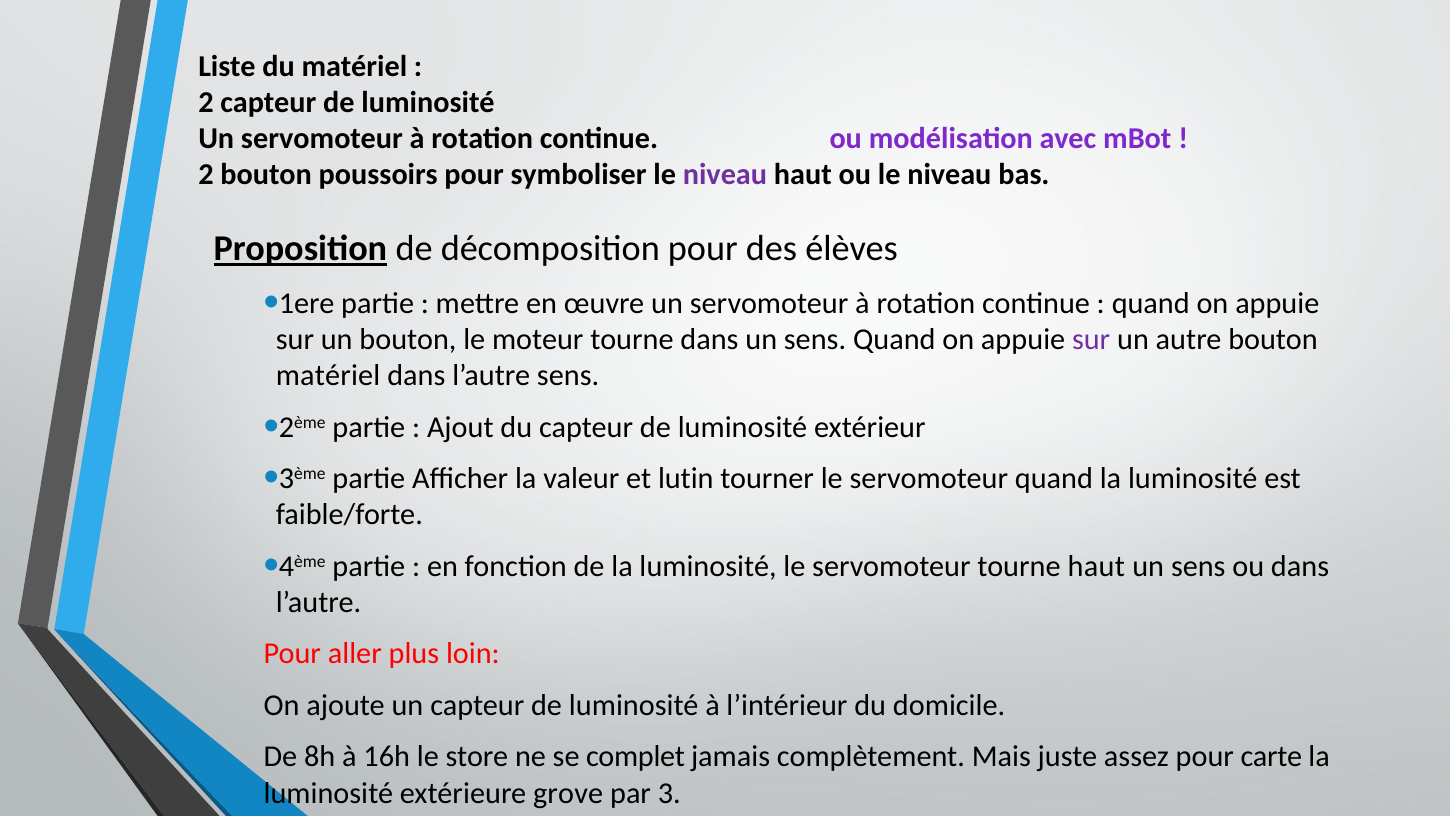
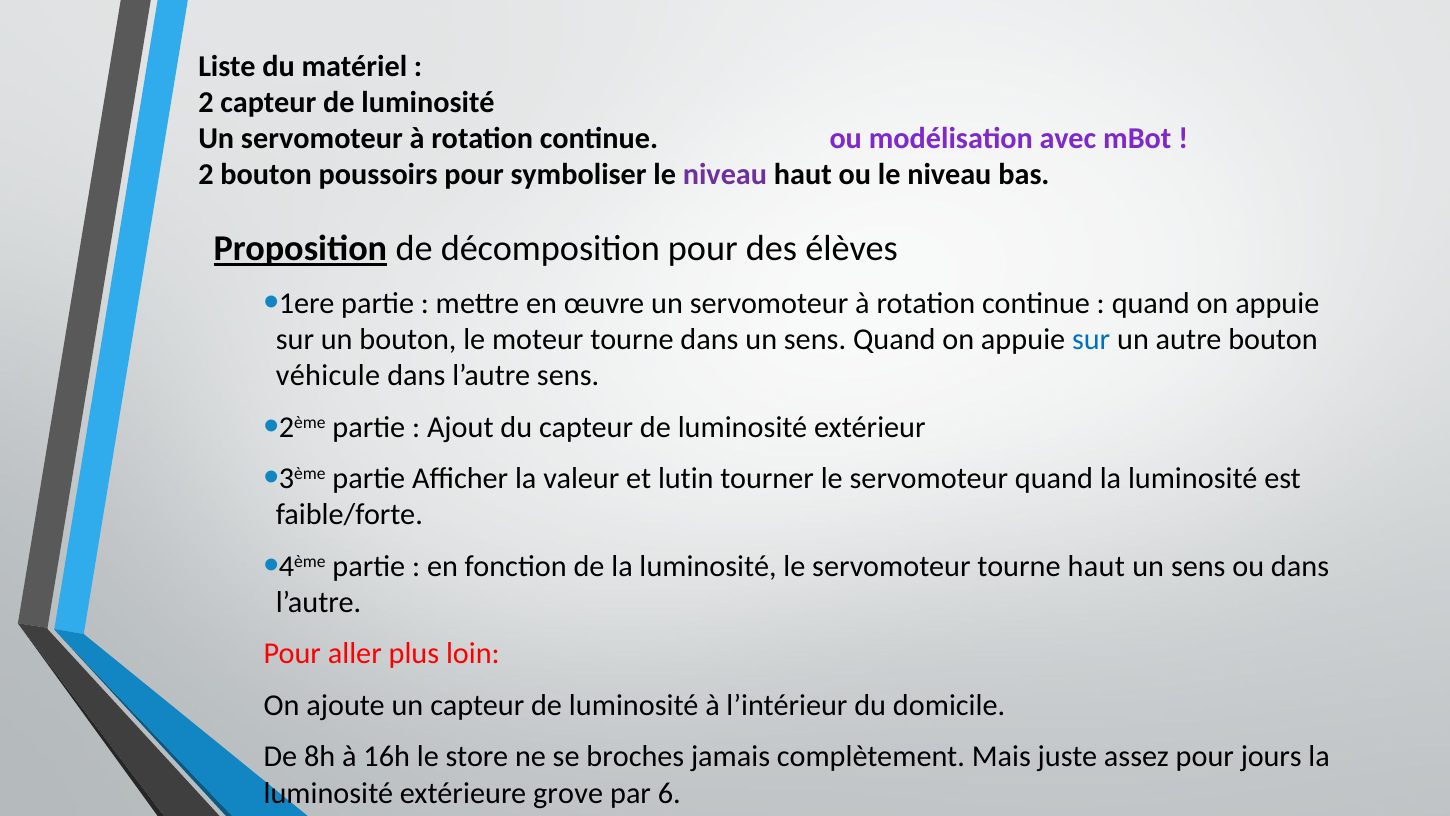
sur colour: purple -> blue (1091, 339)
matériel: matériel -> véhicule (328, 376)
complet: complet -> broches (635, 756)
carte: carte -> jours (1271, 756)
3: 3 -> 6 (669, 793)
